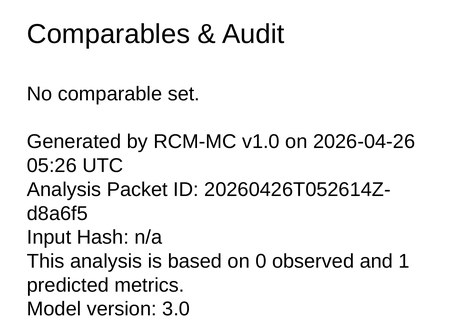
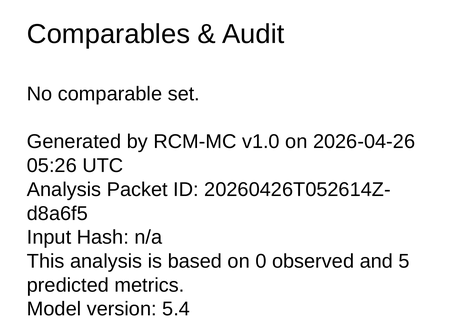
1: 1 -> 5 (404, 262)
3.0: 3.0 -> 5.4 (176, 310)
